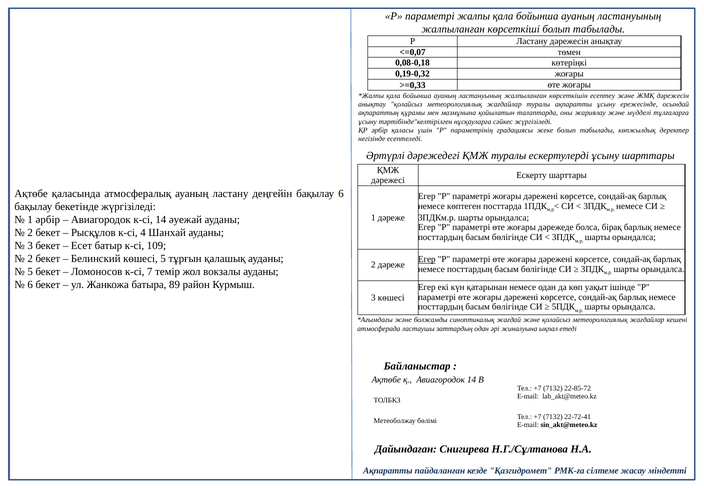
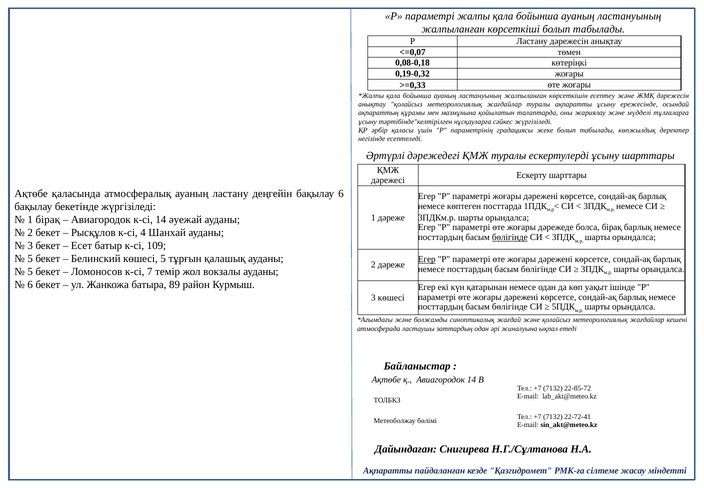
1 әрбір: әрбір -> бірақ (48, 219)
бөлігінде underline: none -> present (510, 237)
2: 2 -> 5 (30, 258)
